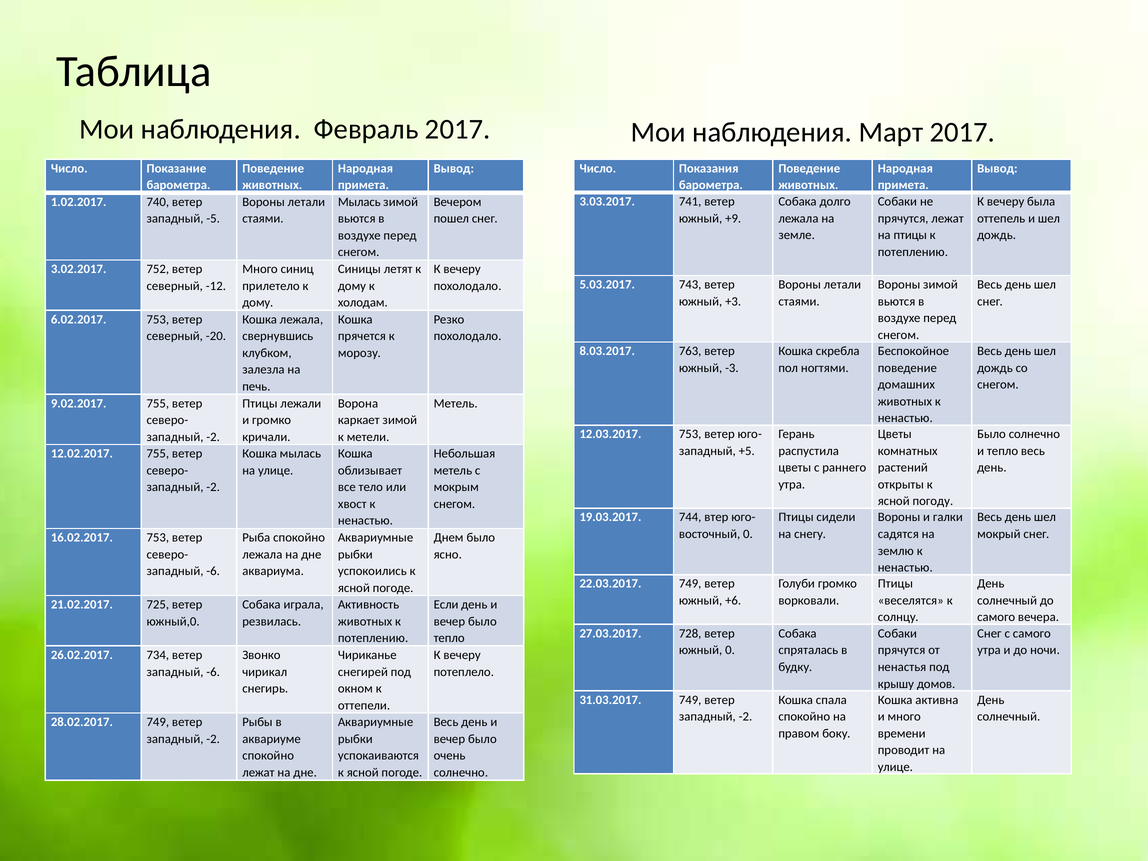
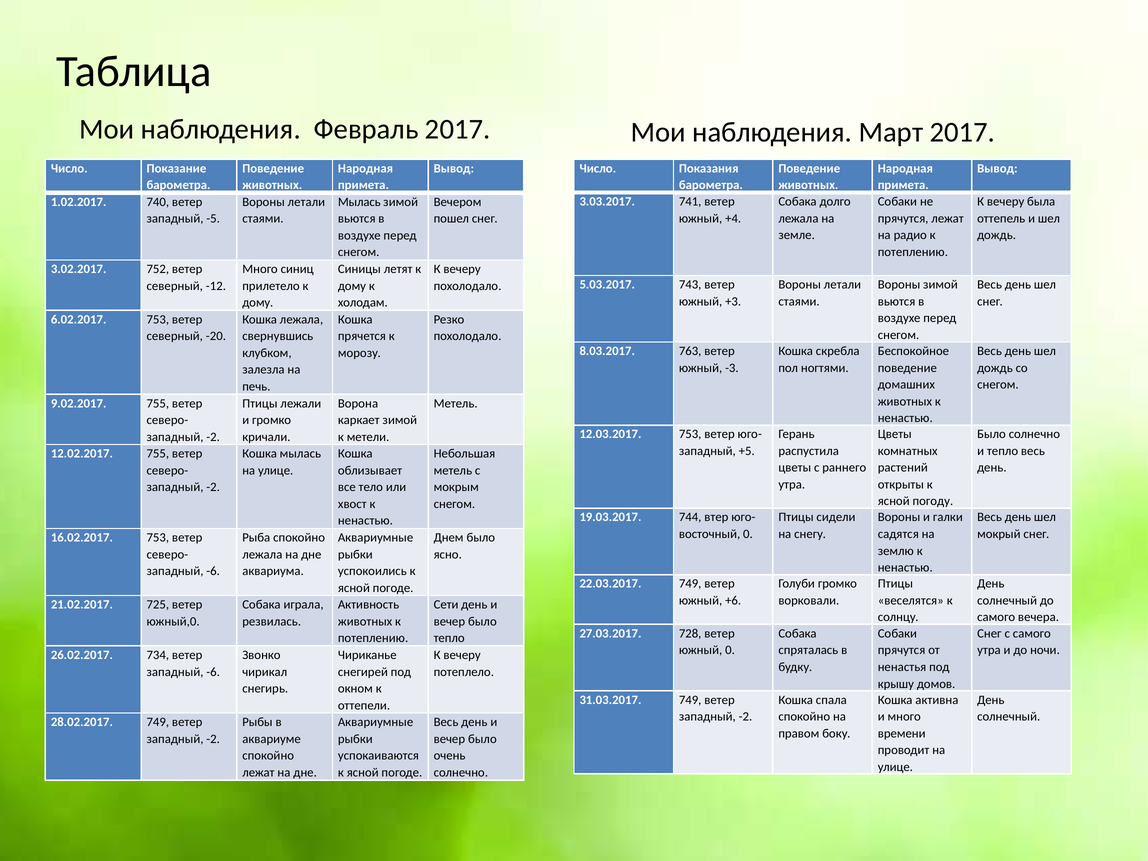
+9: +9 -> +4 (733, 218)
на птицы: птицы -> радио (910, 235)
Если: Если -> Сети (446, 605)
